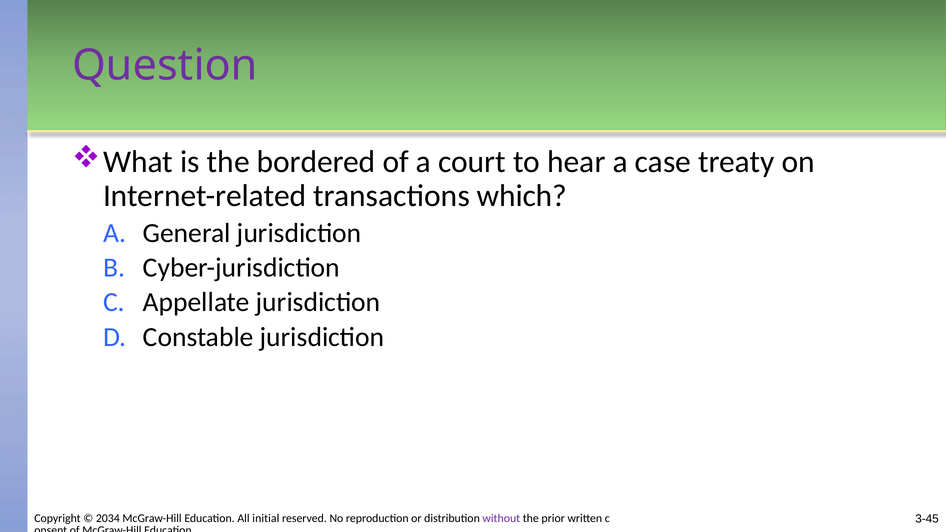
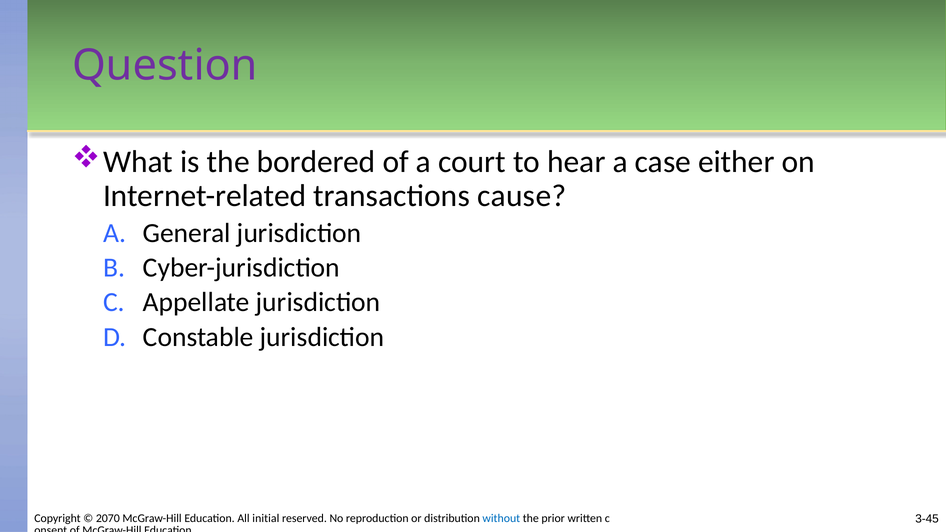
treaty: treaty -> either (736, 162)
which: which -> cause (522, 196)
2034: 2034 -> 2070 (108, 519)
without colour: purple -> blue (501, 519)
